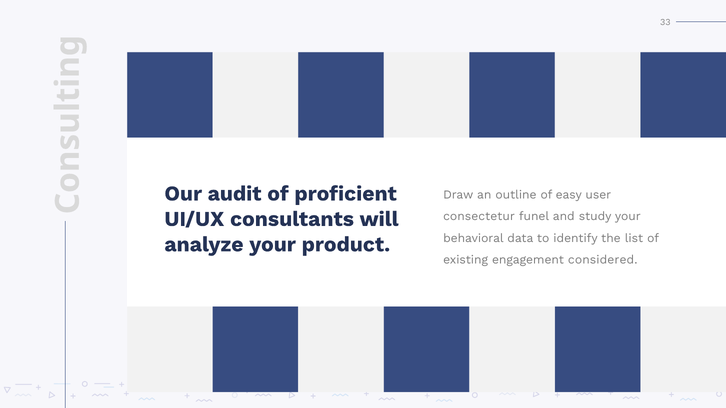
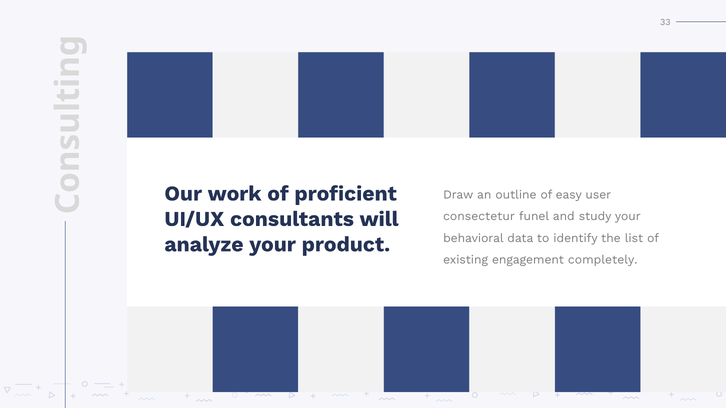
audit: audit -> work (235, 194)
considered: considered -> completely (603, 260)
